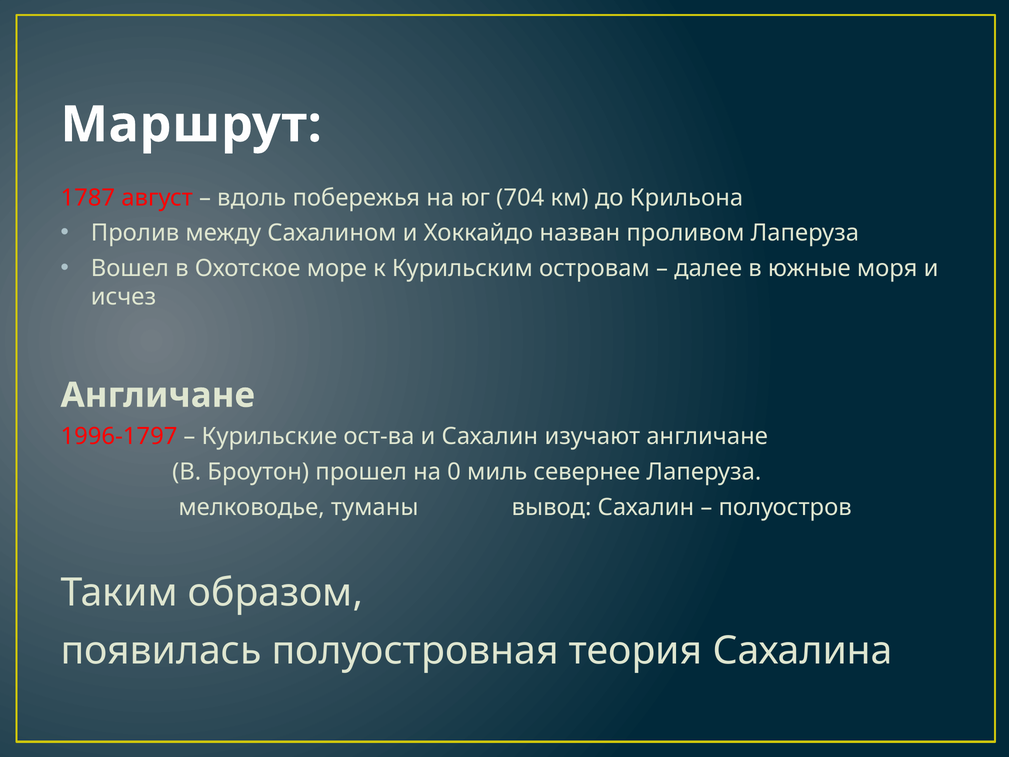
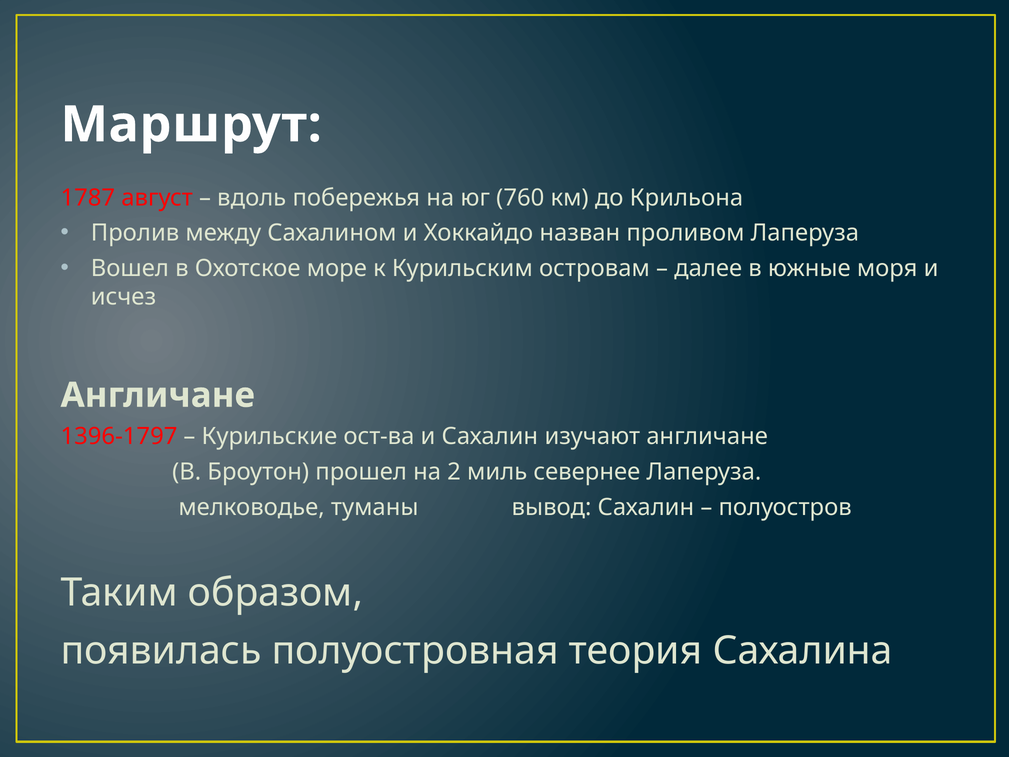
704: 704 -> 760 (520, 198)
1996-1797: 1996-1797 -> 1396-1797 (119, 436)
0: 0 -> 2 (454, 472)
